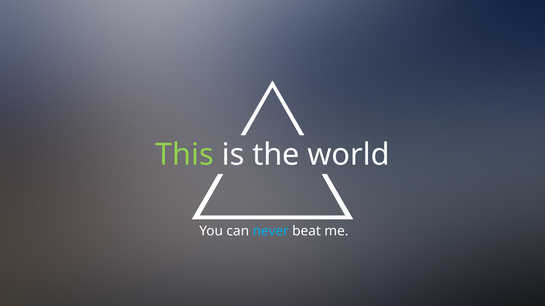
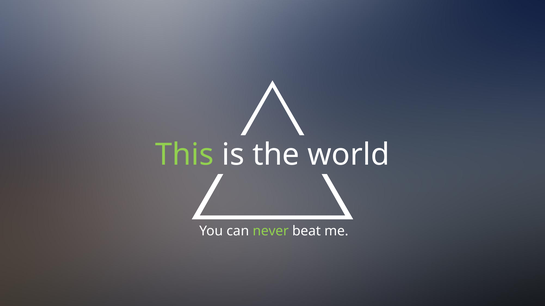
never colour: light blue -> light green (271, 231)
